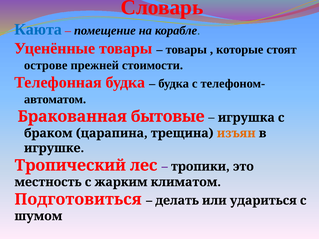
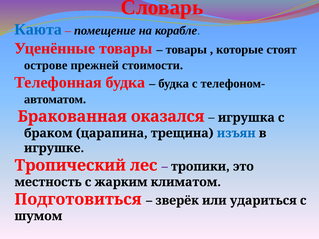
бытовые: бытовые -> оказался (168, 117)
изъян colour: orange -> blue (236, 133)
делать: делать -> зверёк (177, 201)
